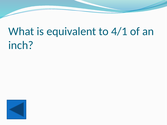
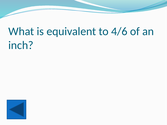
4/1: 4/1 -> 4/6 (119, 31)
